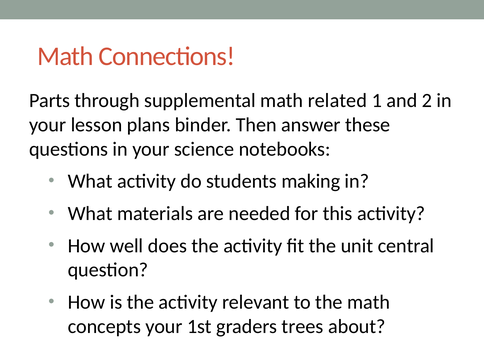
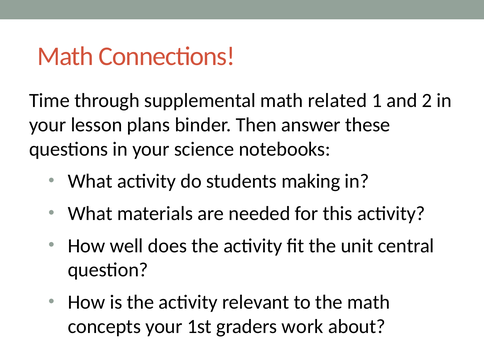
Parts: Parts -> Time (49, 101)
trees: trees -> work (303, 326)
